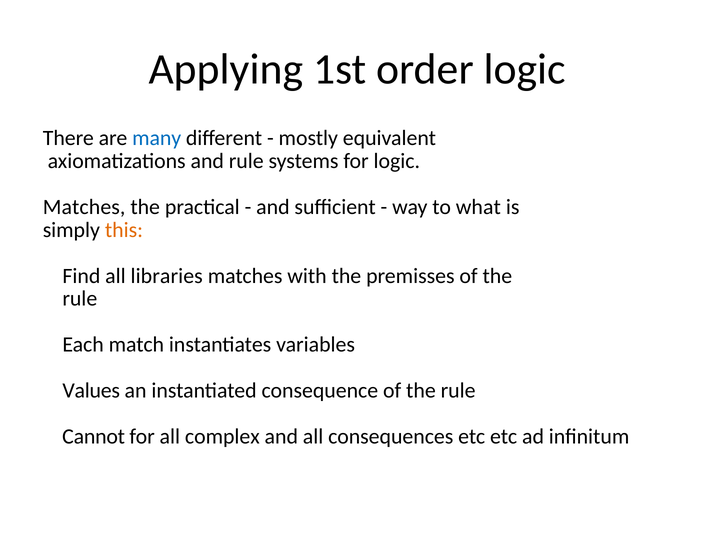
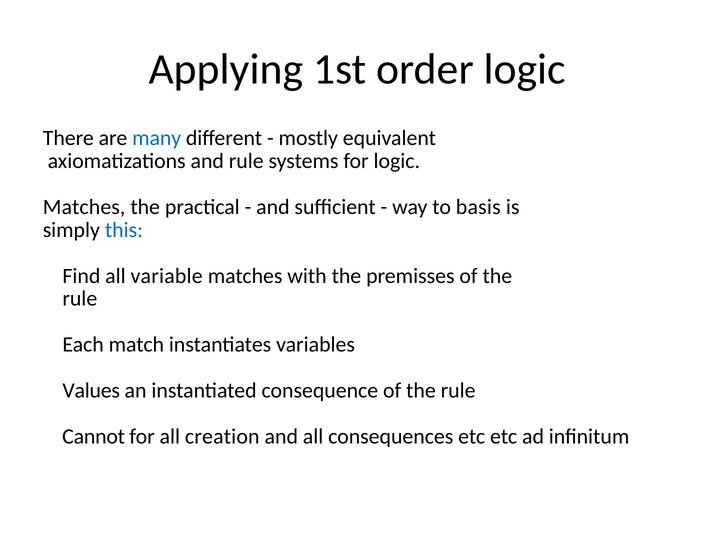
what: what -> basis (478, 207)
this colour: orange -> blue (124, 230)
libraries: libraries -> variable (167, 276)
complex: complex -> creation (222, 437)
